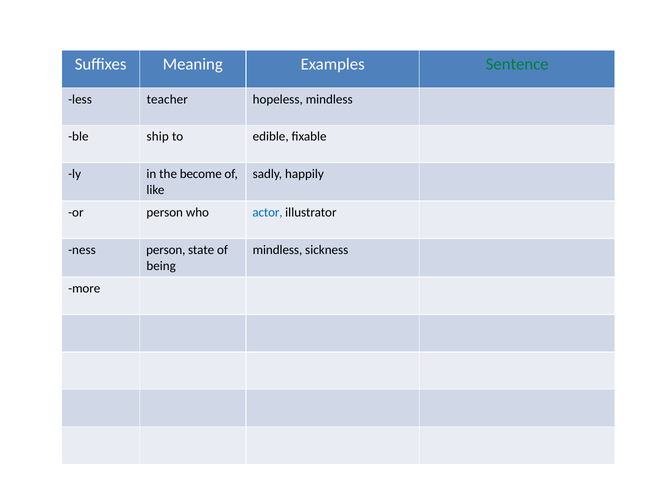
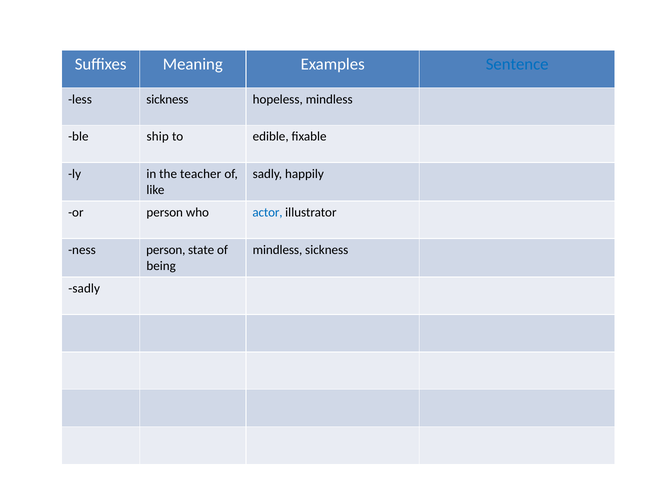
Sentence colour: green -> blue (517, 64)
less teacher: teacher -> sickness (167, 99)
become: become -> teacher (201, 174)
more: more -> sadly (84, 289)
